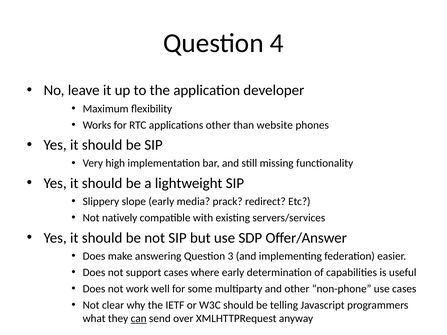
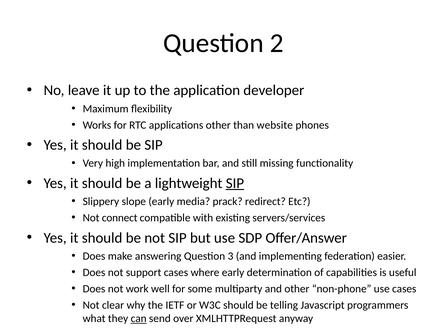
4: 4 -> 2 (277, 43)
SIP underline: none -> present (235, 183)
natively: natively -> connect (120, 218)
